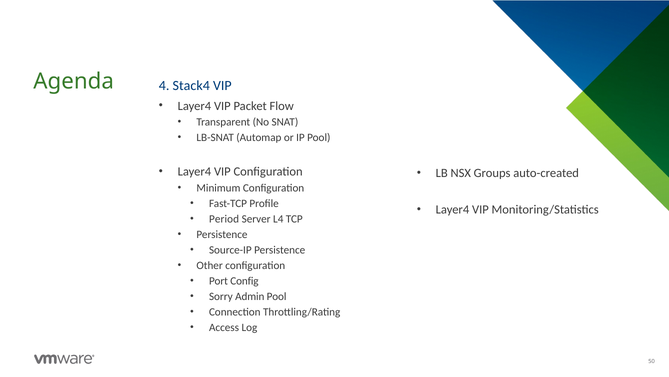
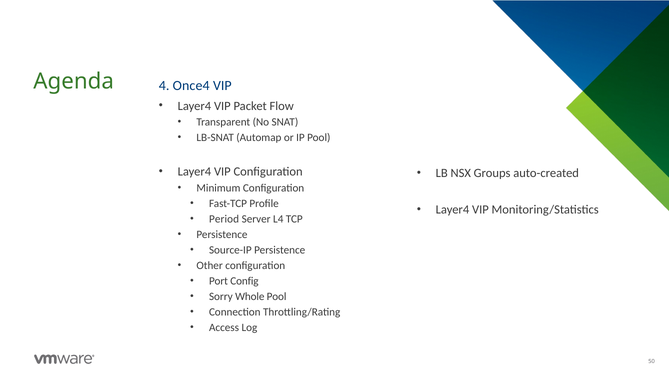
Stack4: Stack4 -> Once4 (191, 86)
Admin: Admin -> Whole (250, 296)
